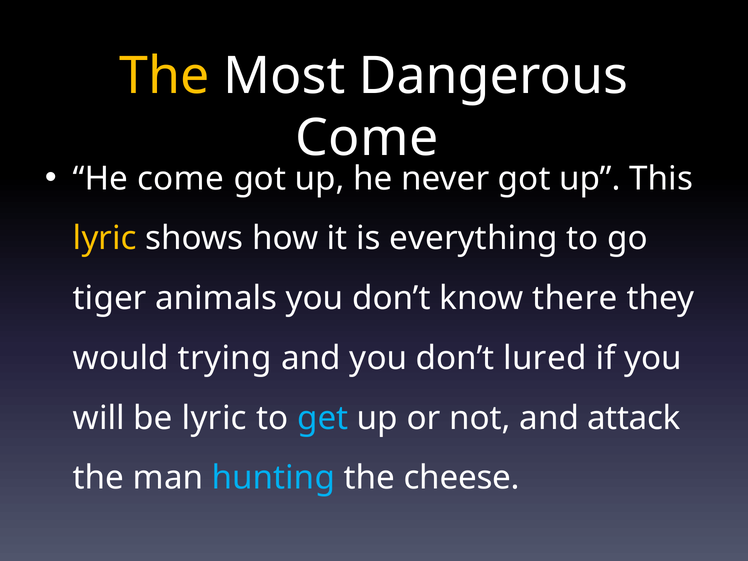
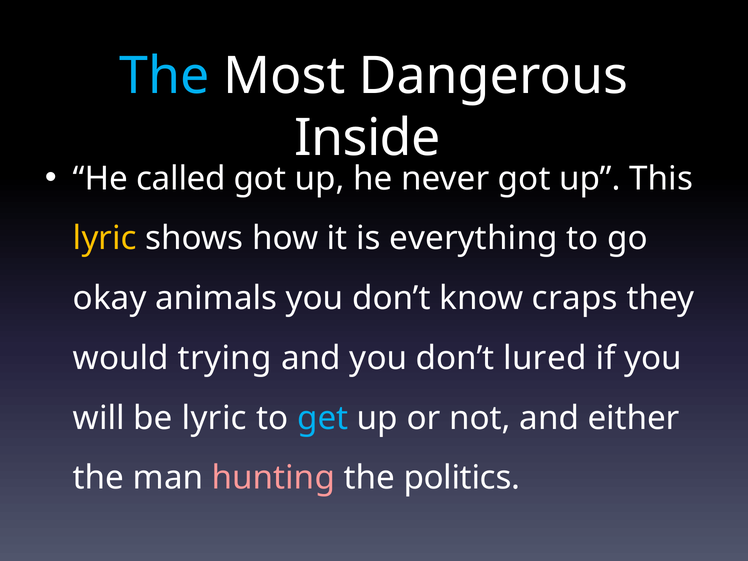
The colour: yellow -> light blue (165, 76)
Come: Come -> Inside (367, 138)
He come: come -> called (181, 179)
tiger: tiger -> okay (110, 298)
there: there -> craps (575, 298)
attack: attack -> either (634, 418)
hunting colour: light blue -> pink (273, 478)
cheese: cheese -> politics (462, 478)
